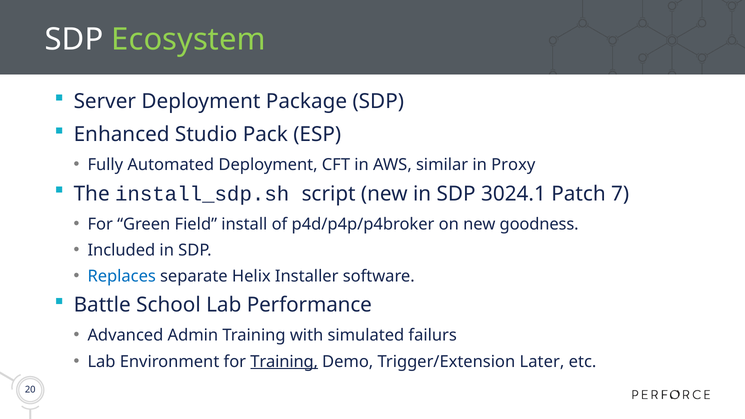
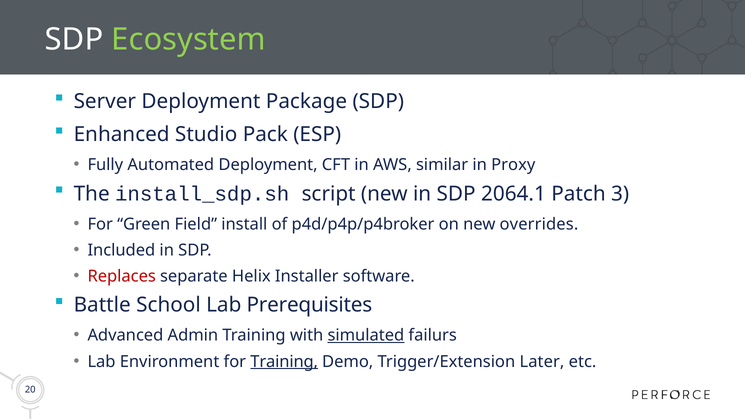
3024.1: 3024.1 -> 2064.1 (513, 194)
7: 7 -> 3 (620, 194)
goodness: goodness -> overrides (539, 224)
Replaces colour: blue -> red (122, 276)
Performance: Performance -> Prerequisites (309, 305)
simulated underline: none -> present (366, 336)
